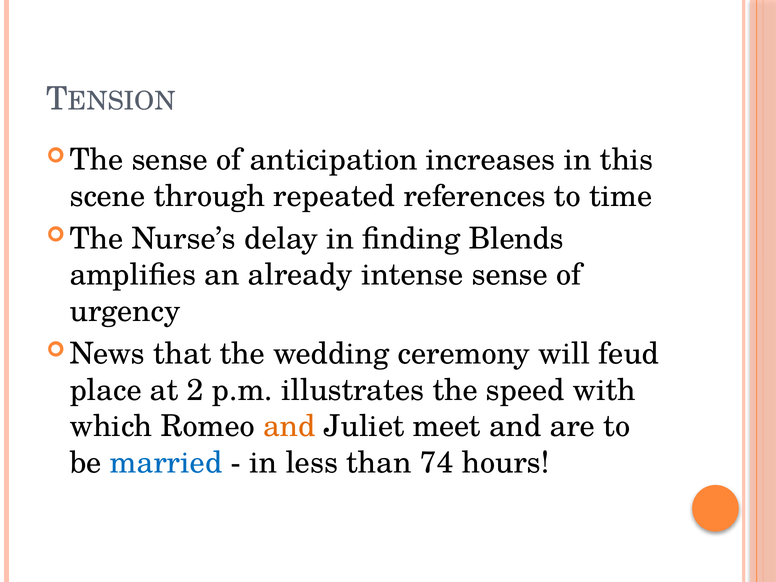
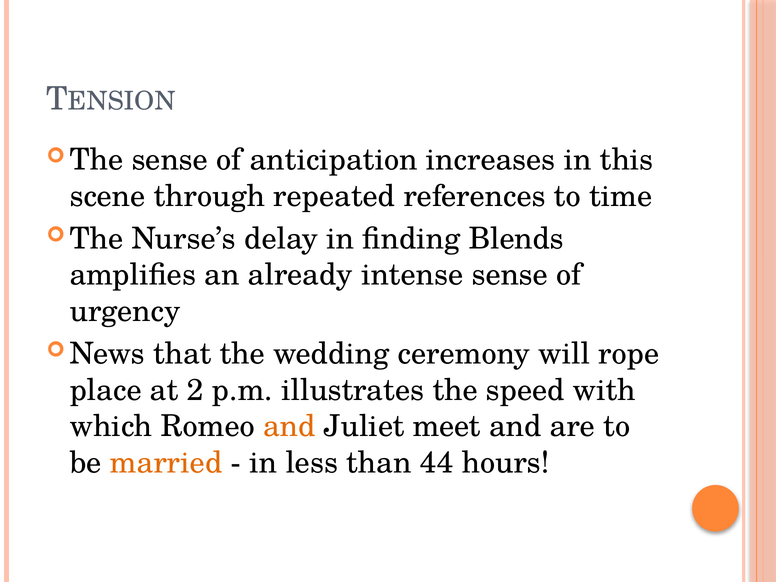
feud: feud -> rope (629, 354)
married colour: blue -> orange (166, 463)
74: 74 -> 44 (437, 463)
